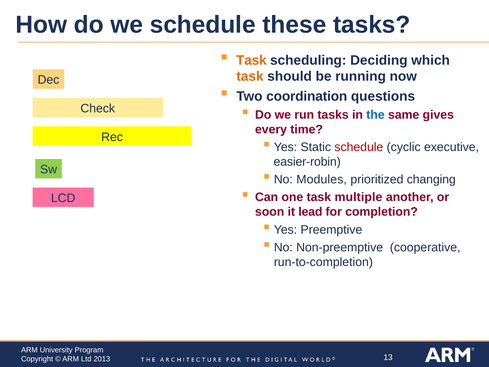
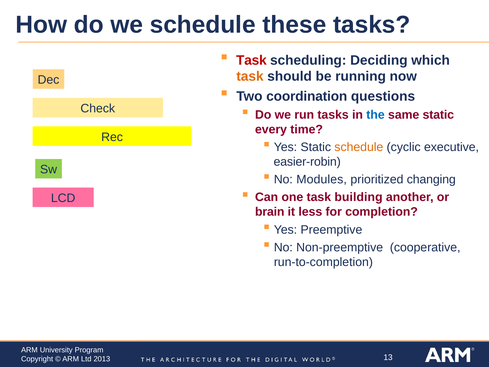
Task colour: orange -> red (251, 60)
same gives: gives -> static (438, 115)
schedule colour: red -> orange (359, 147)
multiple: multiple -> building (359, 197)
soon: soon -> brain (270, 212)
lead: lead -> less (310, 212)
